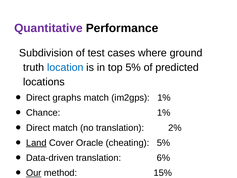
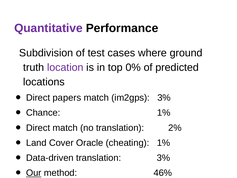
location colour: blue -> purple (65, 67)
top 5%: 5% -> 0% (133, 67)
graphs: graphs -> papers (67, 98)
im2gps 1%: 1% -> 3% (164, 98)
Land underline: present -> none (36, 143)
cheating 5%: 5% -> 1% (164, 143)
translation 6%: 6% -> 3% (163, 158)
15%: 15% -> 46% (163, 173)
